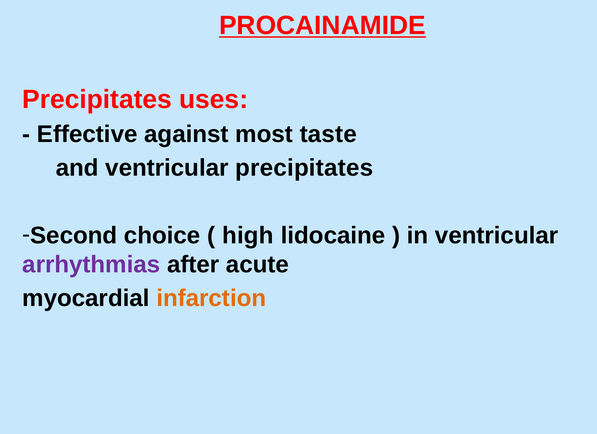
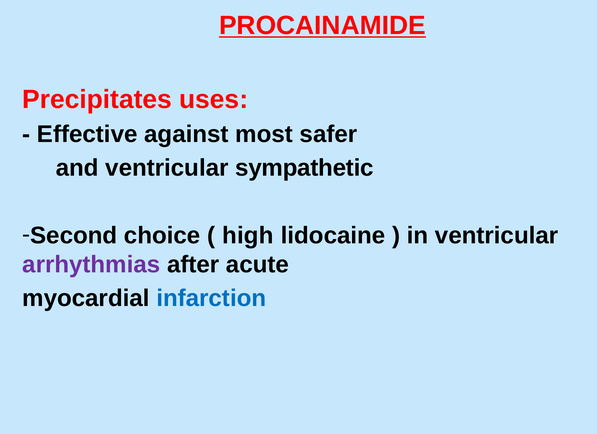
taste: taste -> safer (328, 134)
ventricular precipitates: precipitates -> sympathetic (304, 168)
infarction colour: orange -> blue (211, 298)
